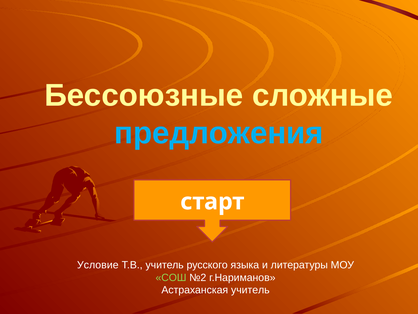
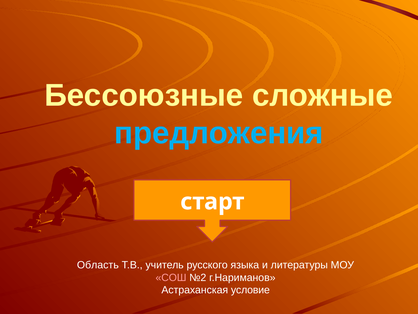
Условие: Условие -> Область (98, 265)
СОШ colour: light green -> pink (171, 277)
Астраханская учитель: учитель -> условие (250, 290)
